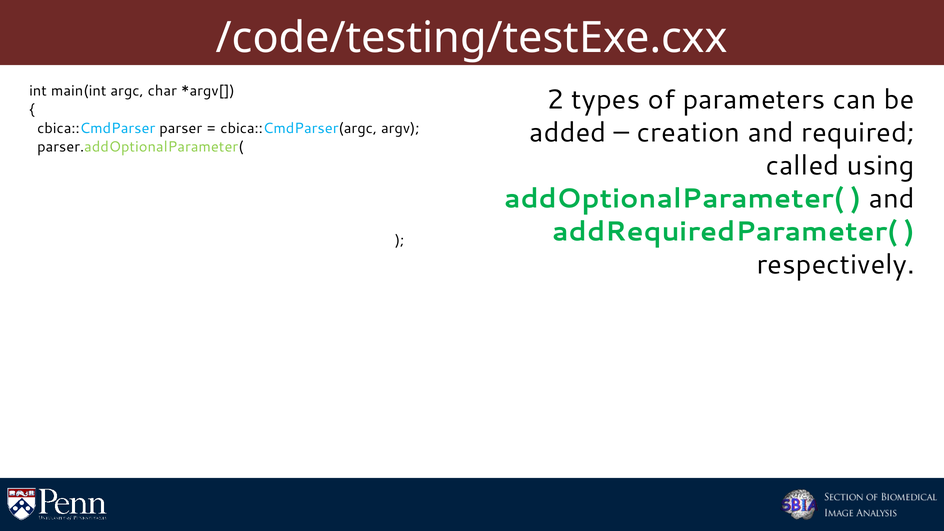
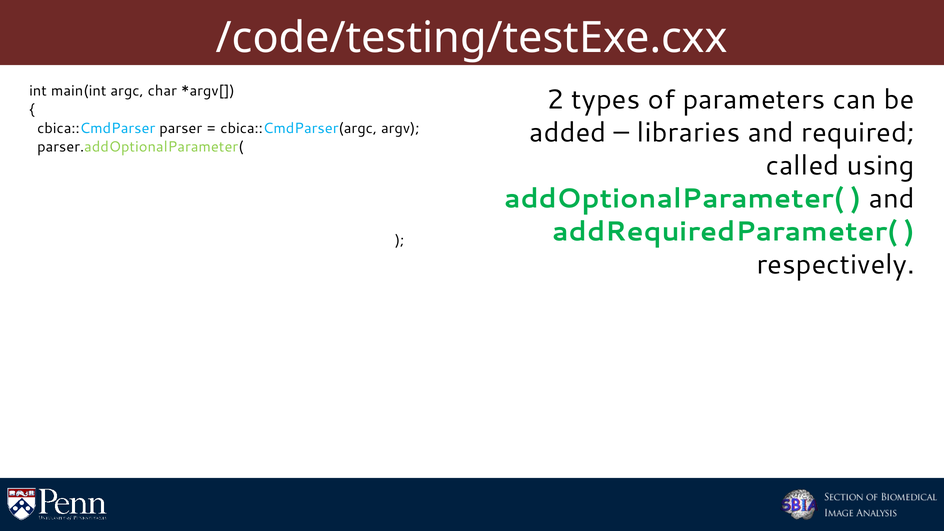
creation: creation -> libraries (689, 133)
